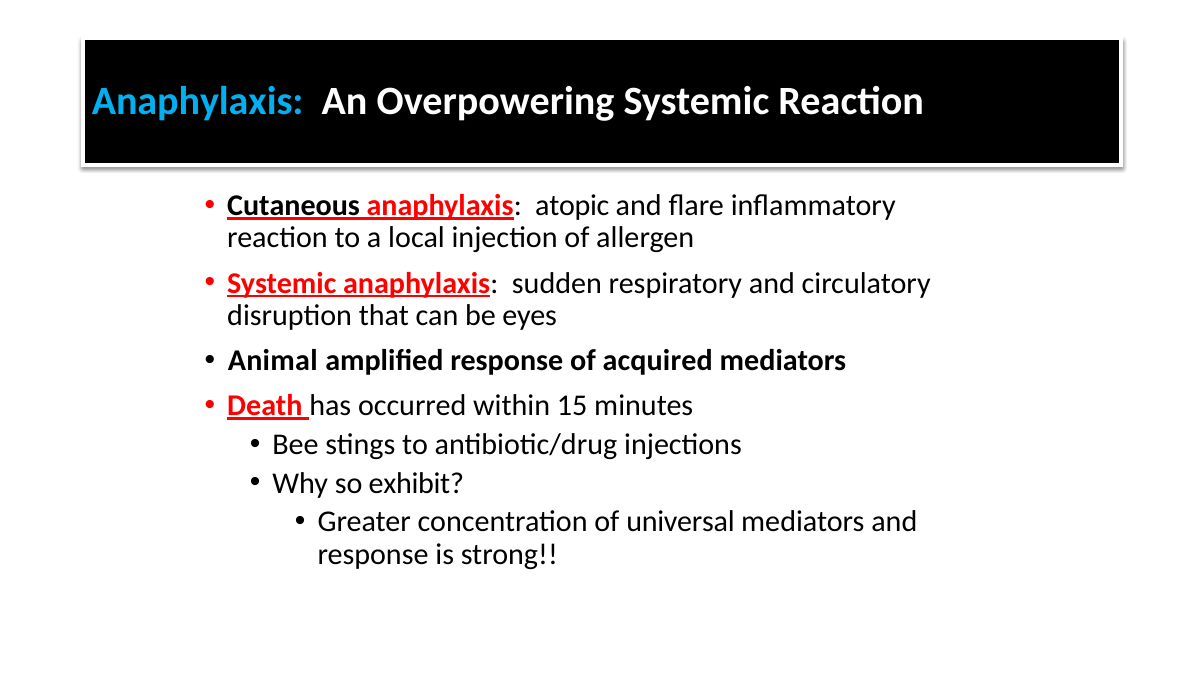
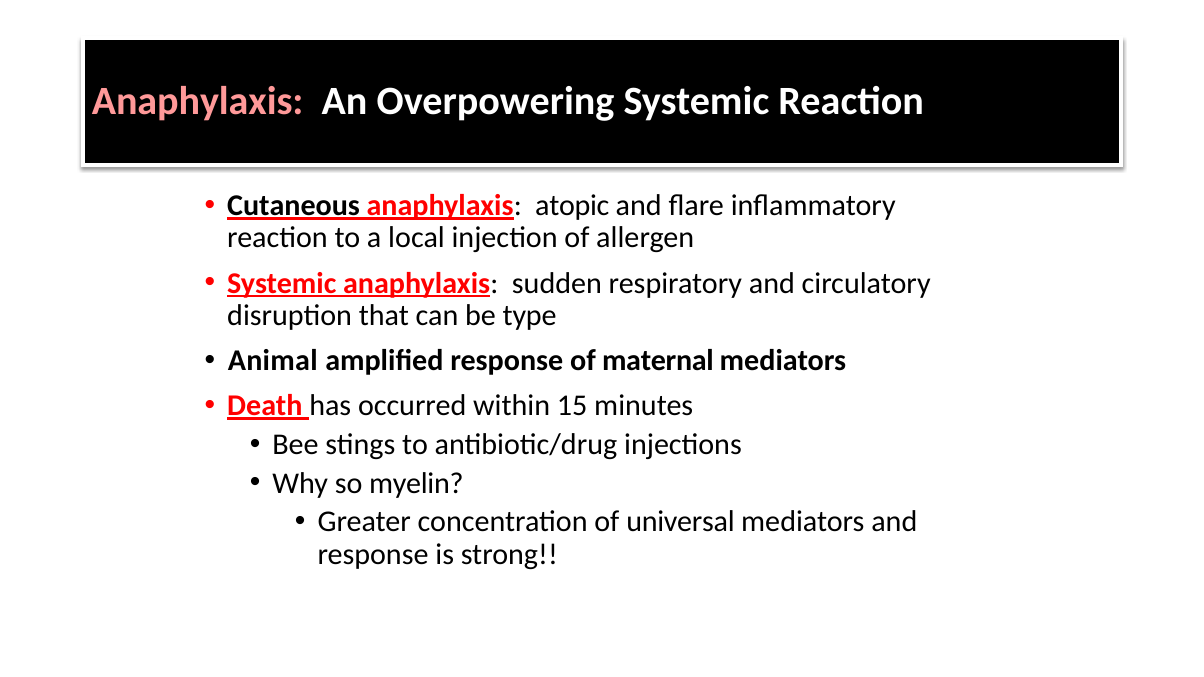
Anaphylaxis colour: light blue -> pink (198, 101)
eyes: eyes -> type (530, 316)
acquired: acquired -> maternal (658, 361)
exhibit: exhibit -> myelin (416, 483)
